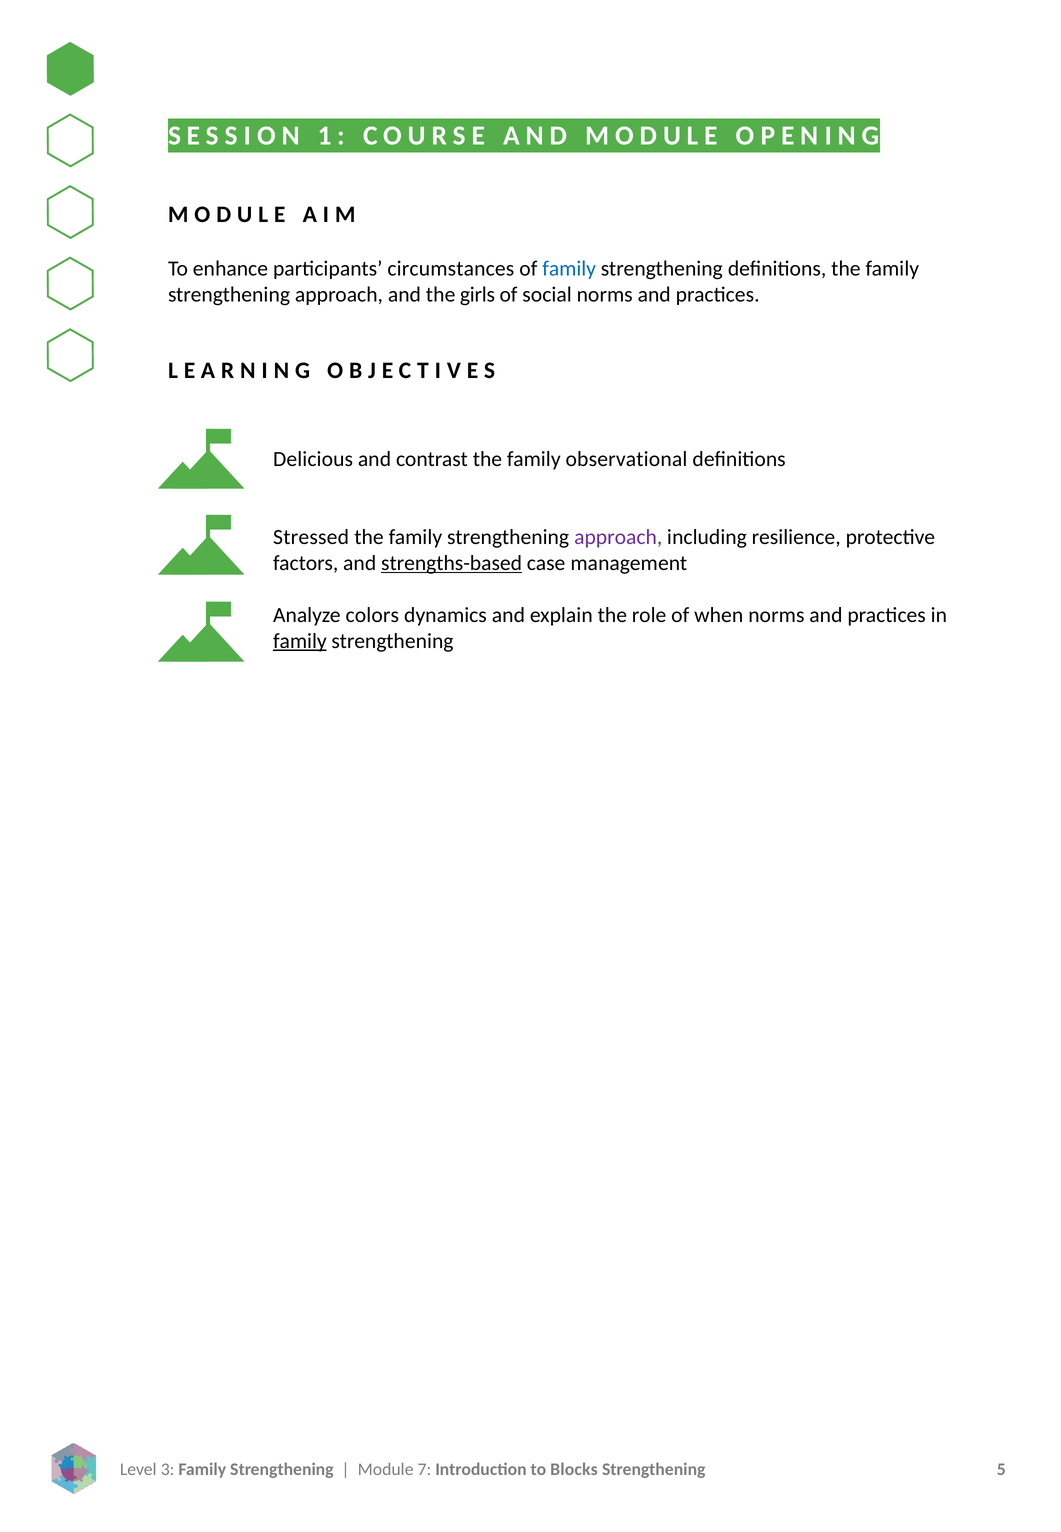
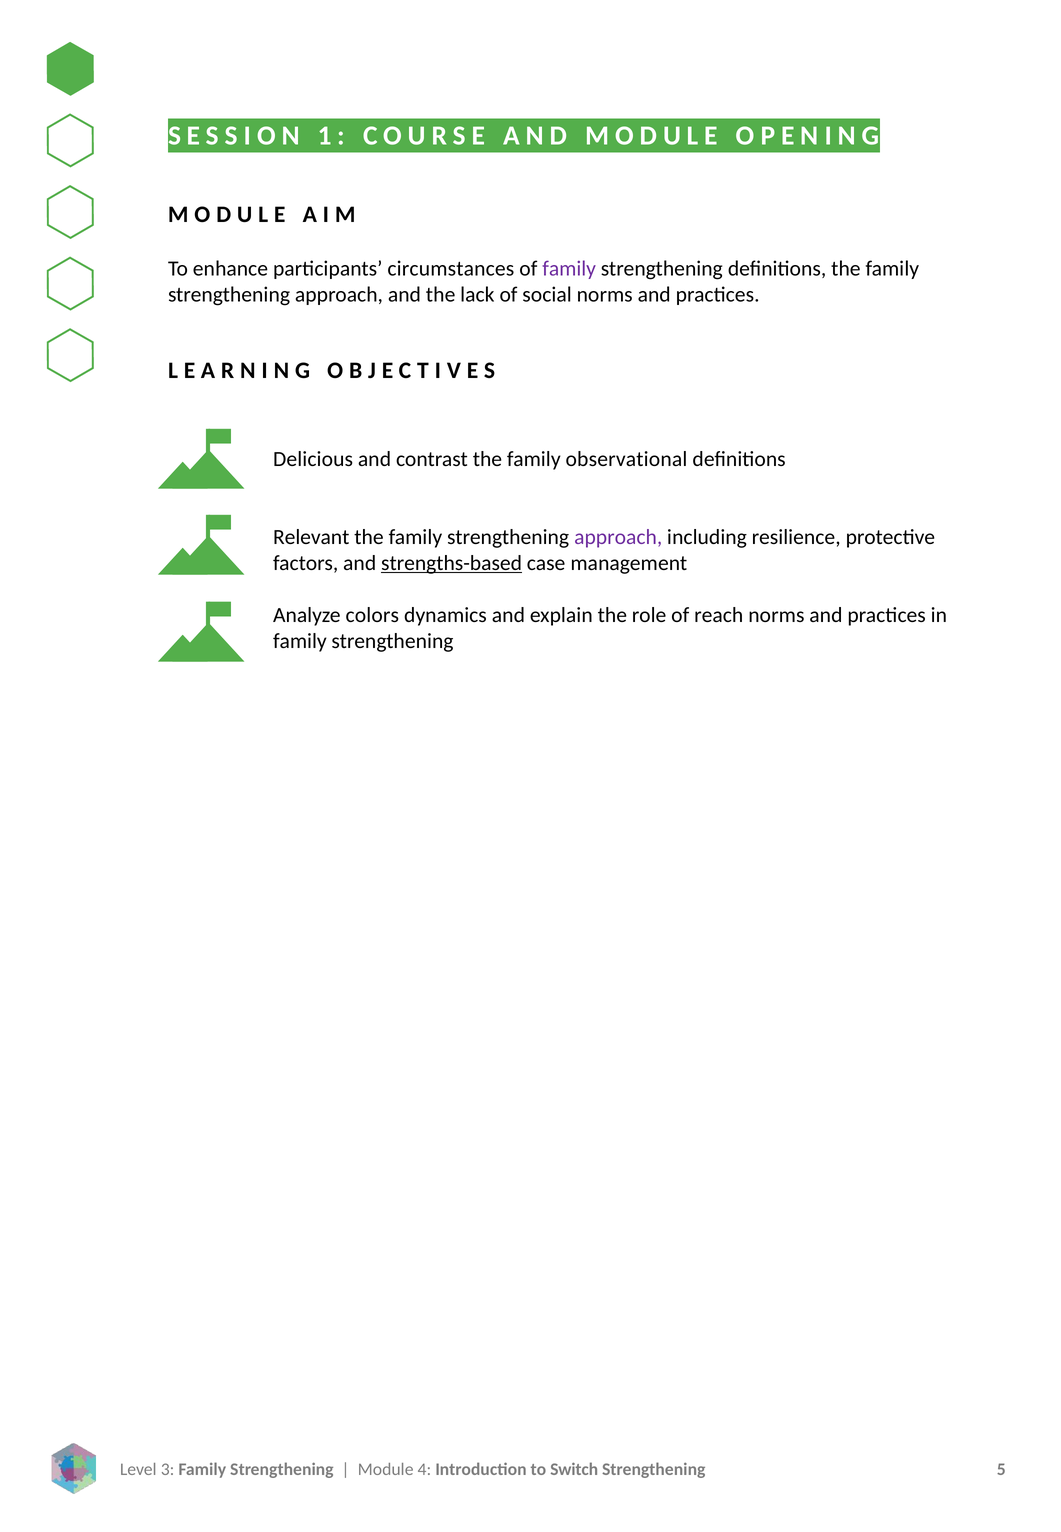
family colour: blue -> purple (569, 269)
girls: girls -> lack (477, 295)
Stressed: Stressed -> Relevant (311, 537)
when: when -> reach (719, 615)
family underline: present -> none (300, 641)
7: 7 -> 4 (424, 1470)
Blocks: Blocks -> Switch (574, 1470)
